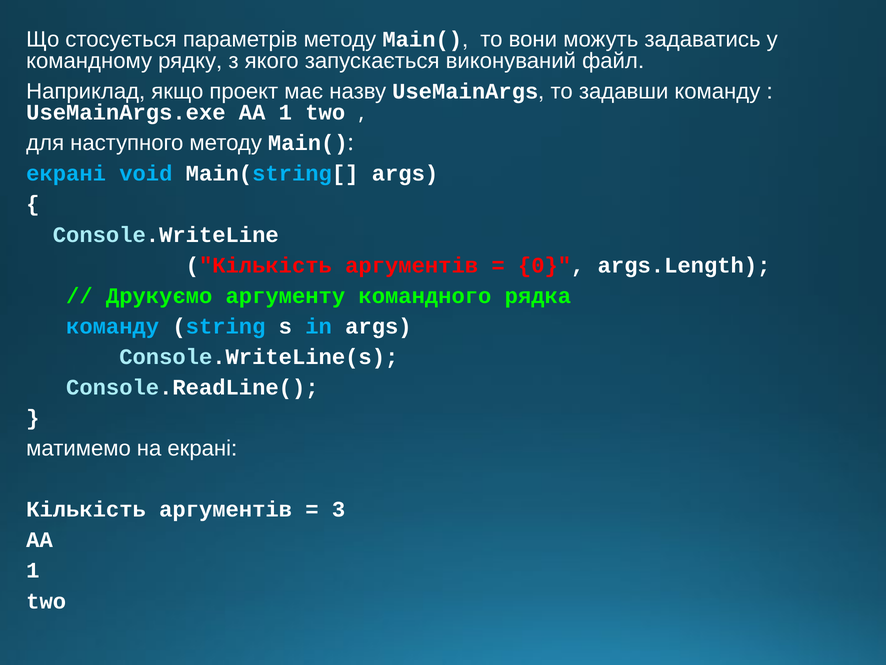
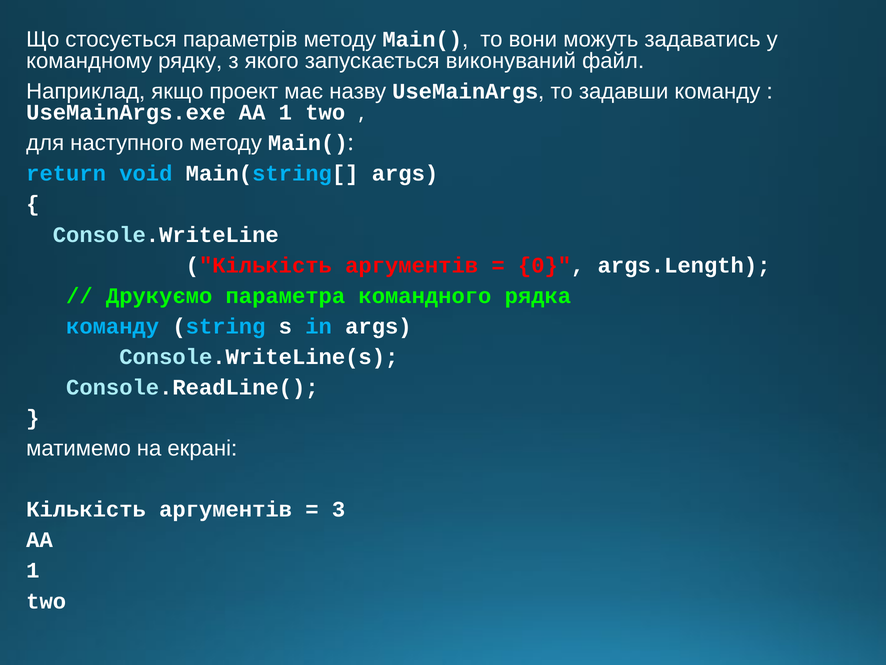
екрані: екрані -> return (66, 173)
аргументу: аргументу -> параметра (285, 296)
